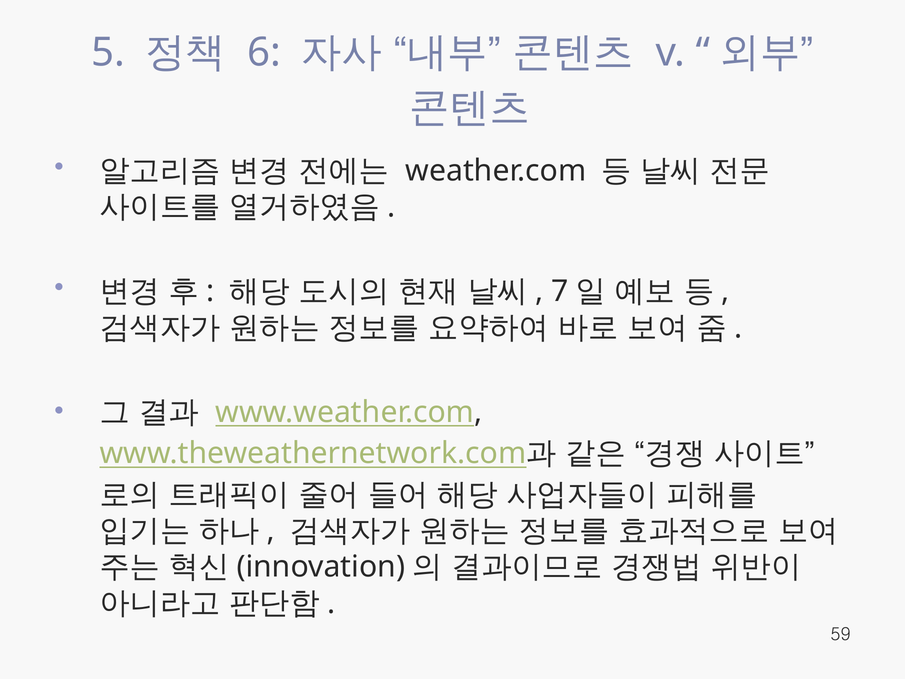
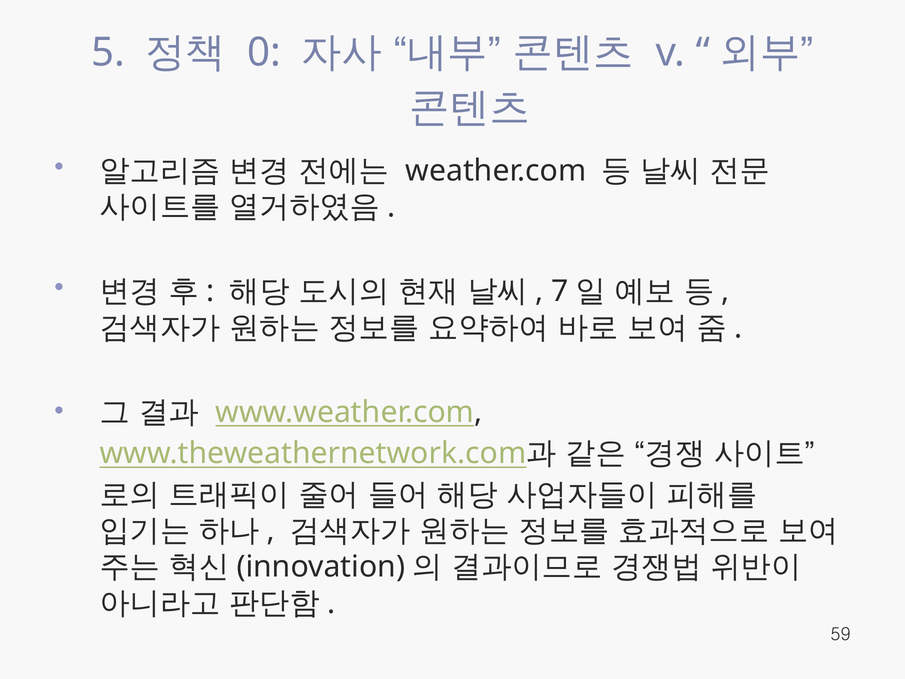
6: 6 -> 0 (264, 52)
